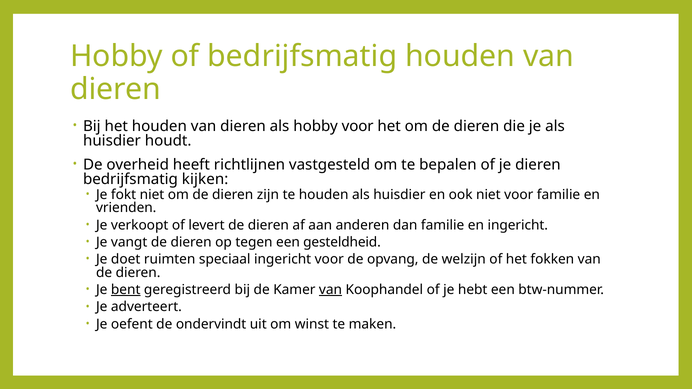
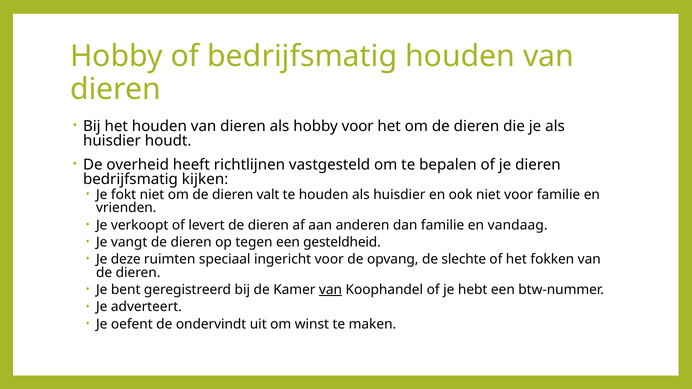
zijn: zijn -> valt (268, 195)
en ingericht: ingericht -> vandaag (518, 225)
doet: doet -> deze (126, 259)
welzijn: welzijn -> slechte (464, 259)
bent underline: present -> none (126, 290)
